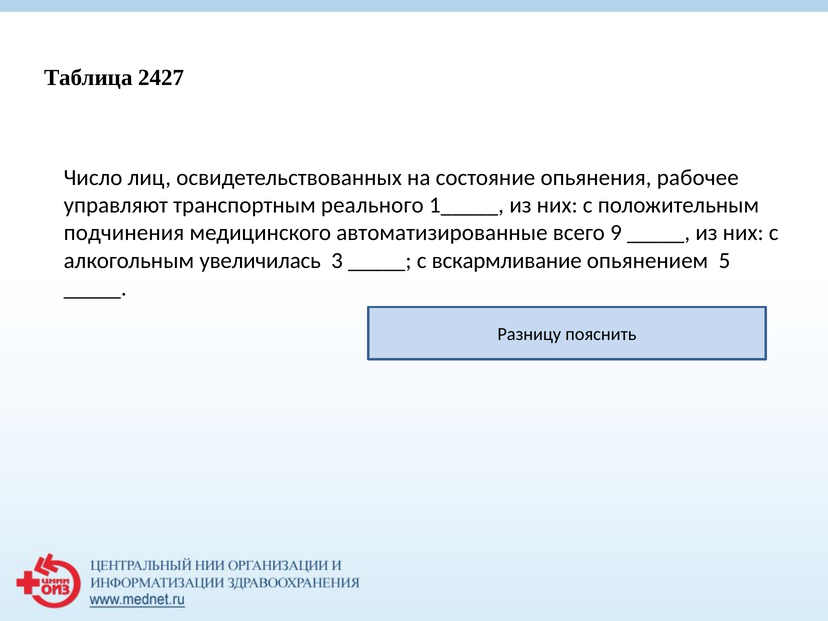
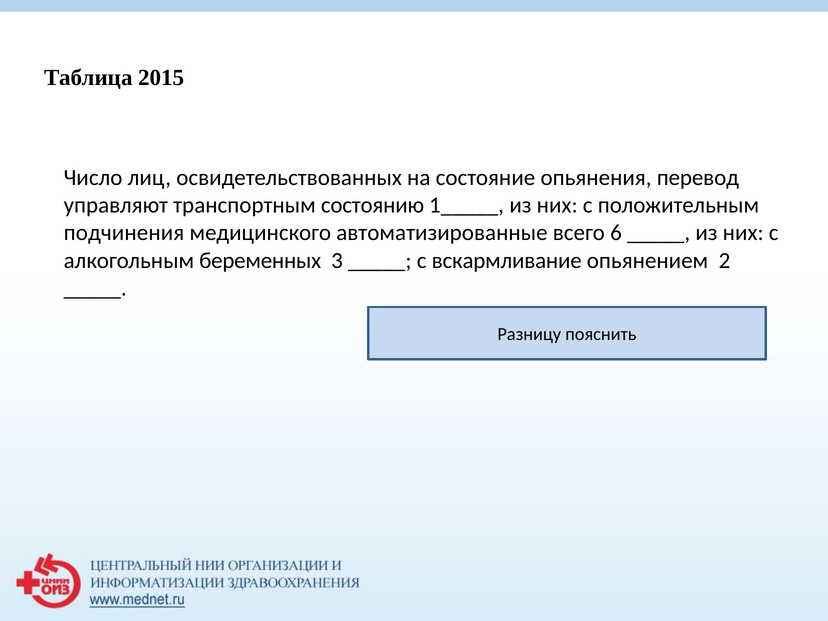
2427: 2427 -> 2015 (161, 77)
рабочее: рабочее -> перевод (698, 178)
реального: реального -> состоянию (373, 205)
9: 9 -> 6 (616, 233)
увеличилась: увеличилась -> беременных (260, 260)
5: 5 -> 2 (725, 260)
